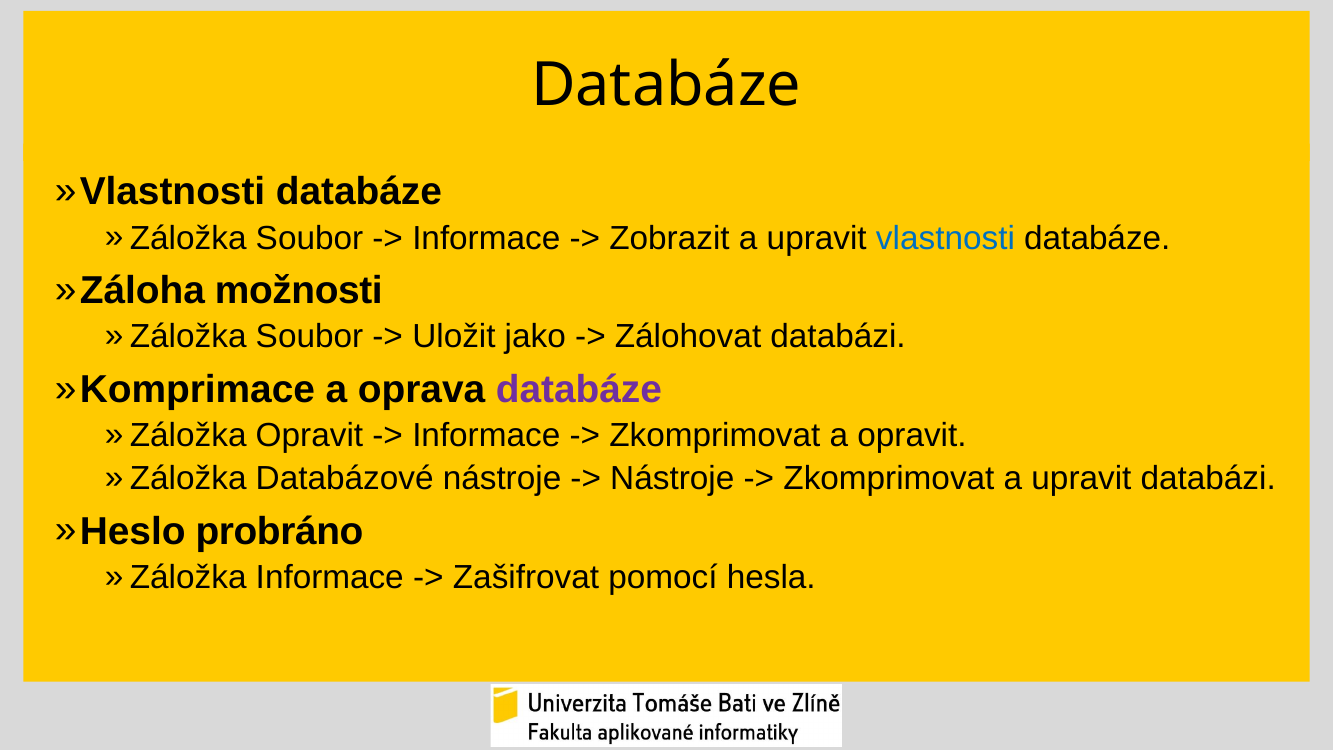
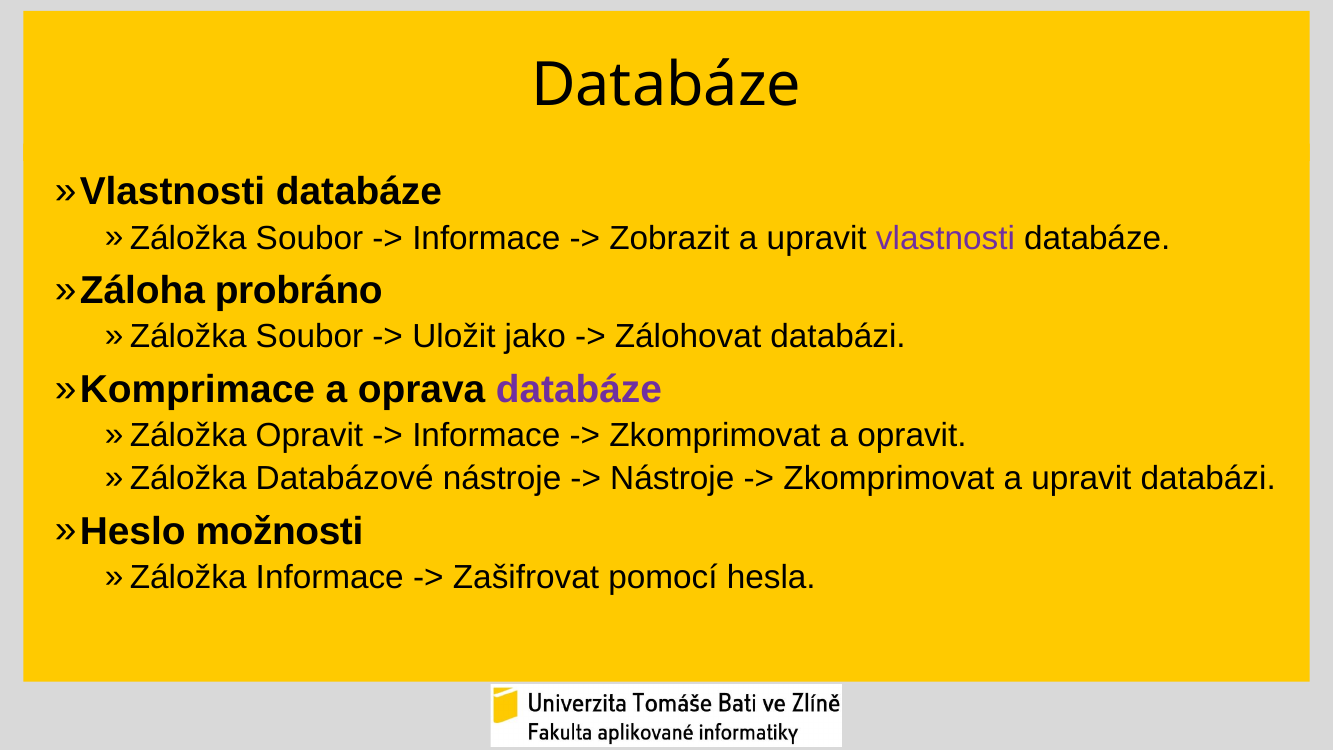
vlastnosti colour: blue -> purple (945, 238)
možnosti: možnosti -> probráno (299, 291)
probráno: probráno -> možnosti (279, 531)
